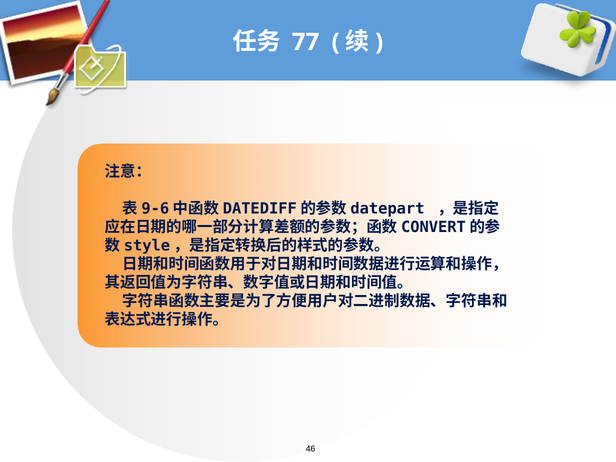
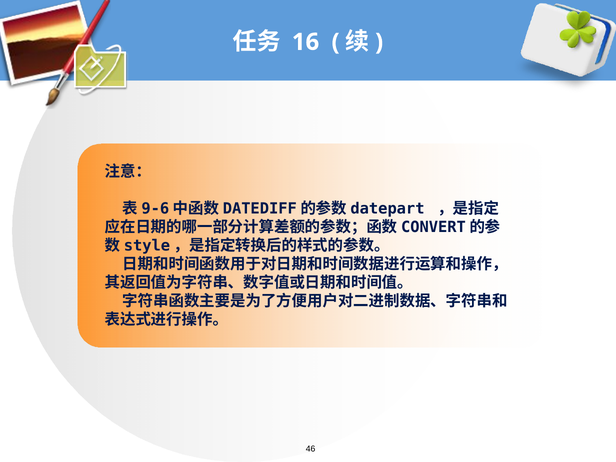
77: 77 -> 16 (306, 42)
